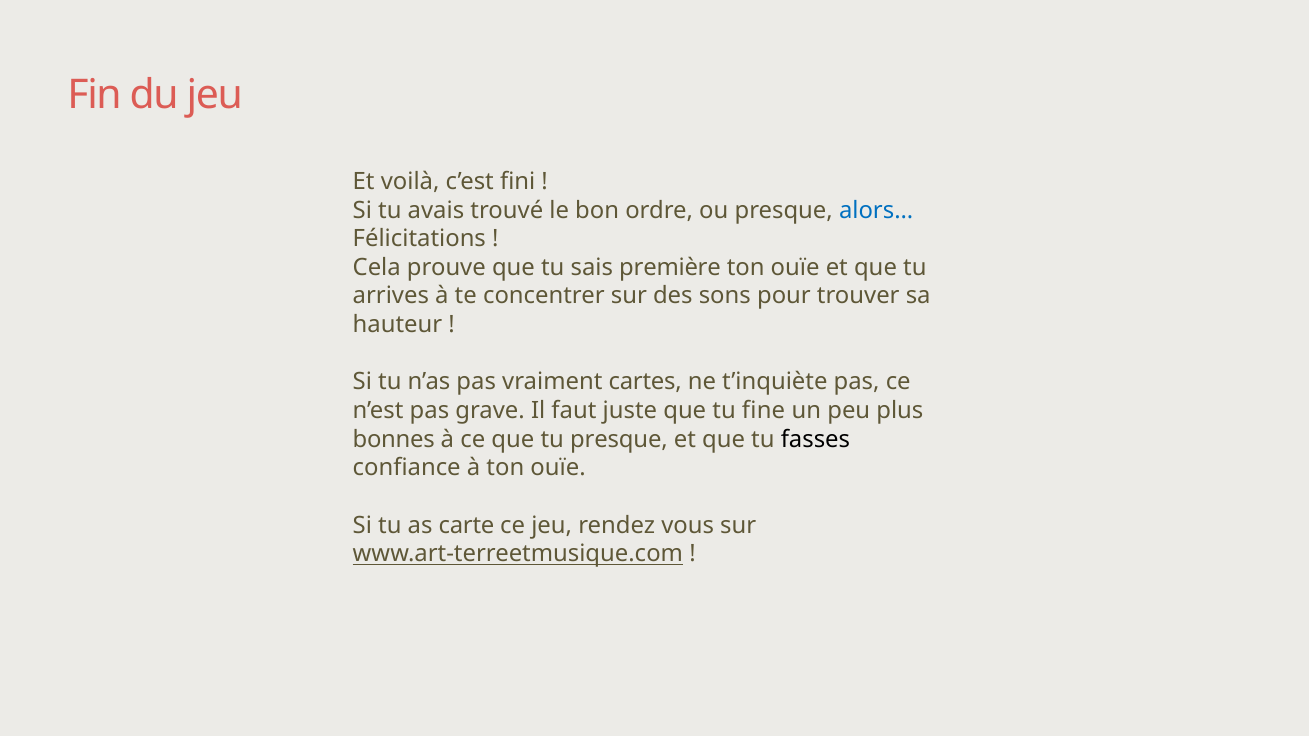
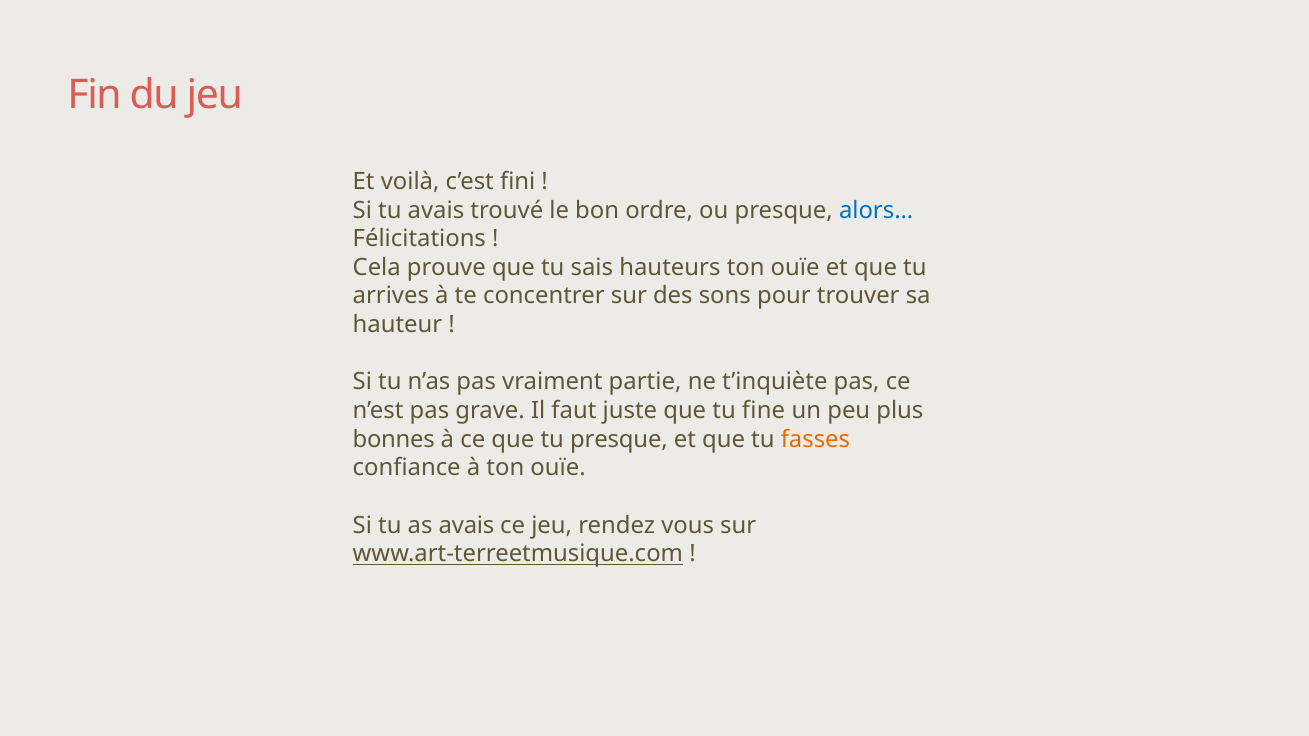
première: première -> hauteurs (670, 268)
cartes: cartes -> partie (645, 382)
fasses colour: black -> orange (815, 439)
as carte: carte -> avais (466, 525)
